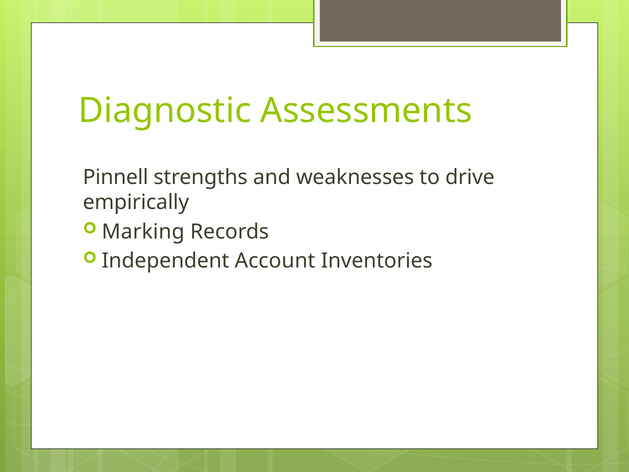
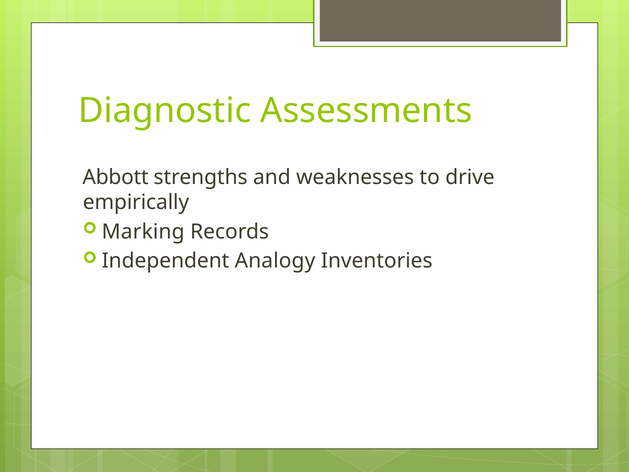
Pinnell: Pinnell -> Abbott (116, 177)
Account: Account -> Analogy (275, 261)
